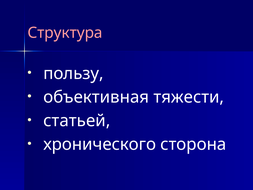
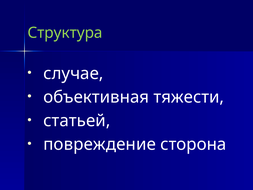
Структура colour: pink -> light green (65, 33)
пользу: пользу -> случае (73, 73)
хронического: хронического -> повреждение (100, 144)
